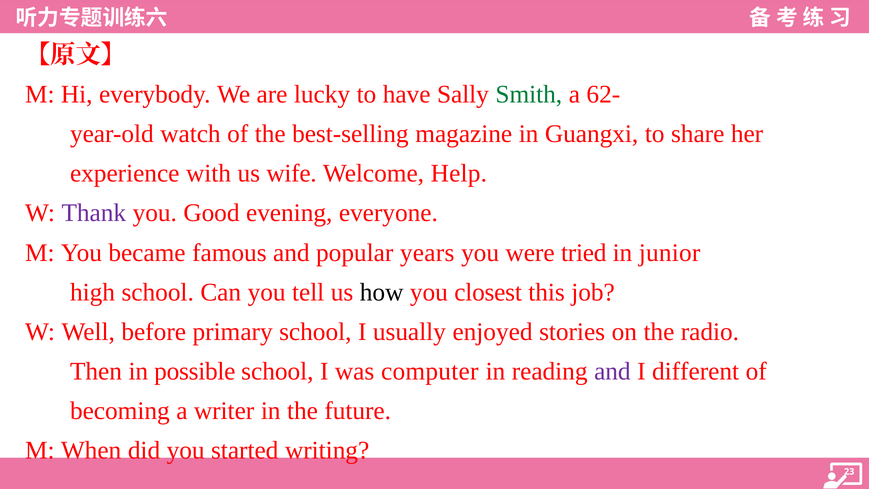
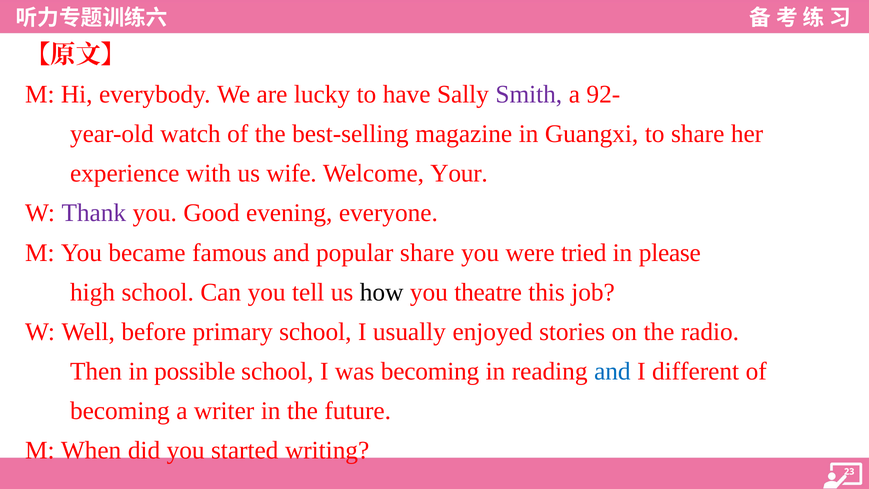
Smith colour: green -> purple (529, 94)
62-: 62- -> 92- (603, 94)
Help: Help -> Your (459, 173)
popular years: years -> share (427, 253)
junior: junior -> please (670, 253)
closest: closest -> theatre (488, 292)
was computer: computer -> becoming (430, 371)
and colour: purple -> blue (612, 371)
